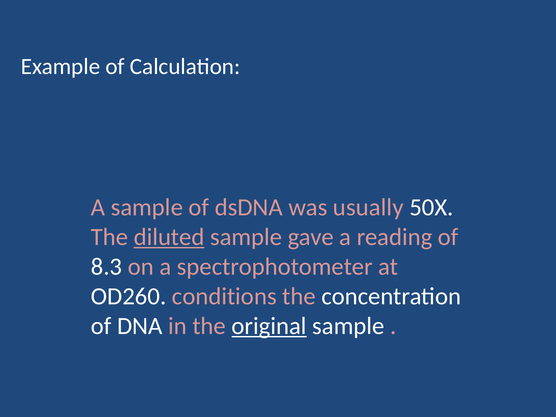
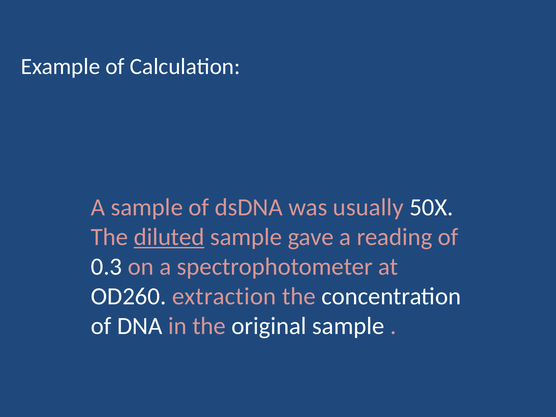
8.3: 8.3 -> 0.3 (107, 267)
conditions: conditions -> extraction (224, 296)
original underline: present -> none (269, 326)
